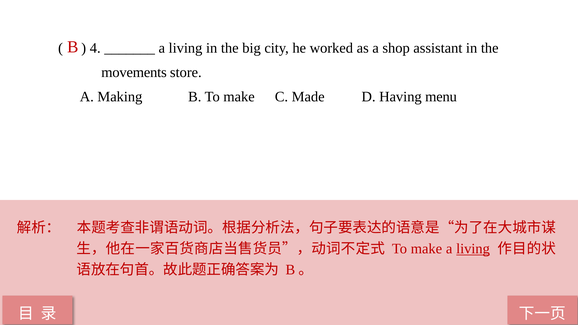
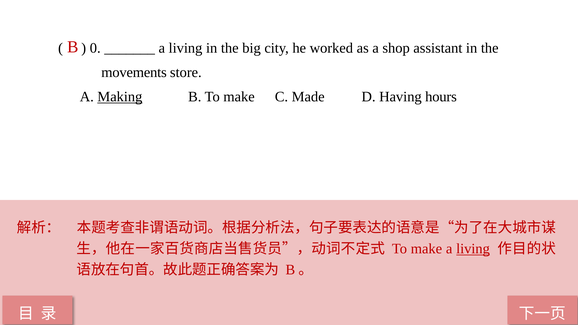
4: 4 -> 0 (95, 48)
Making underline: none -> present (120, 97)
menu: menu -> hours (441, 97)
